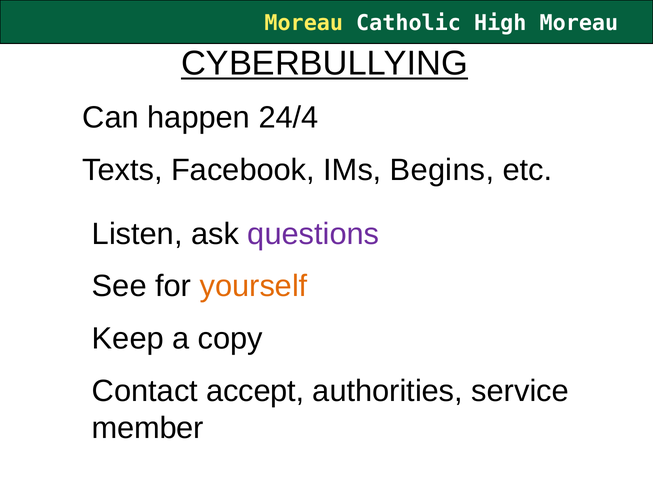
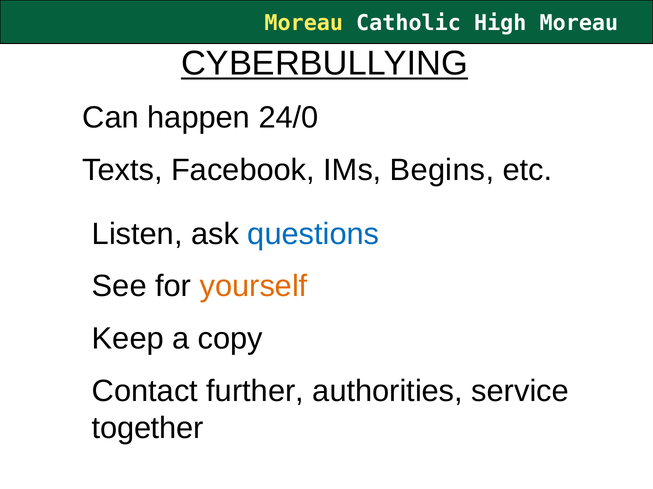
24/4: 24/4 -> 24/0 (288, 118)
questions colour: purple -> blue (313, 234)
accept: accept -> further (255, 392)
member: member -> together (148, 429)
